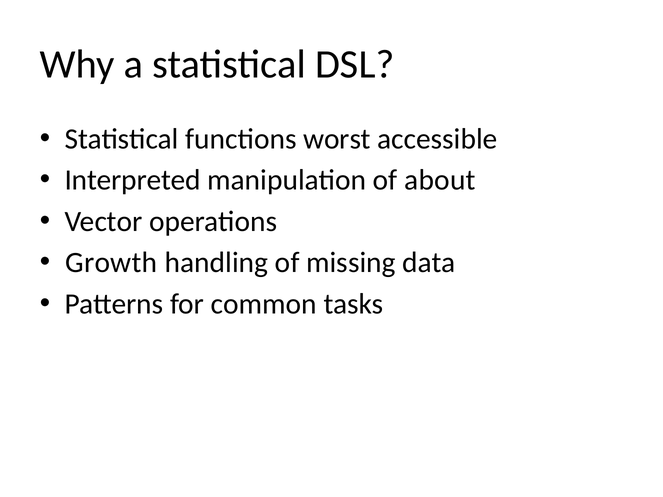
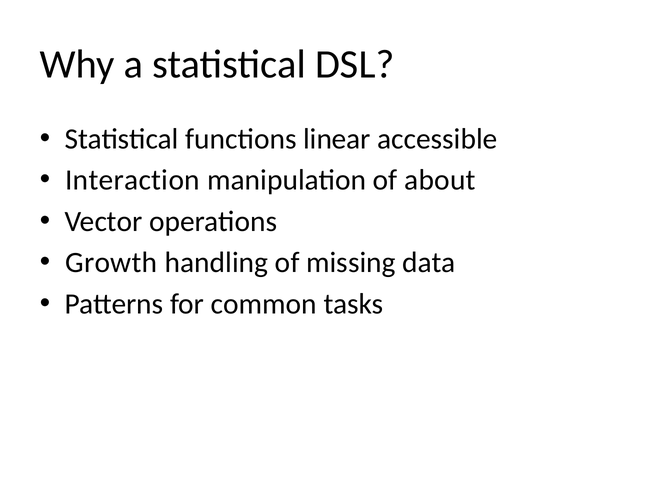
worst: worst -> linear (337, 139)
Interpreted: Interpreted -> Interaction (132, 180)
